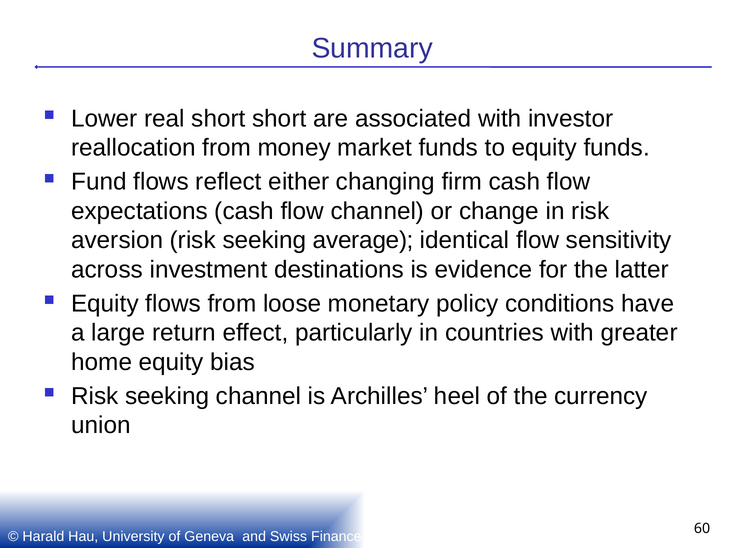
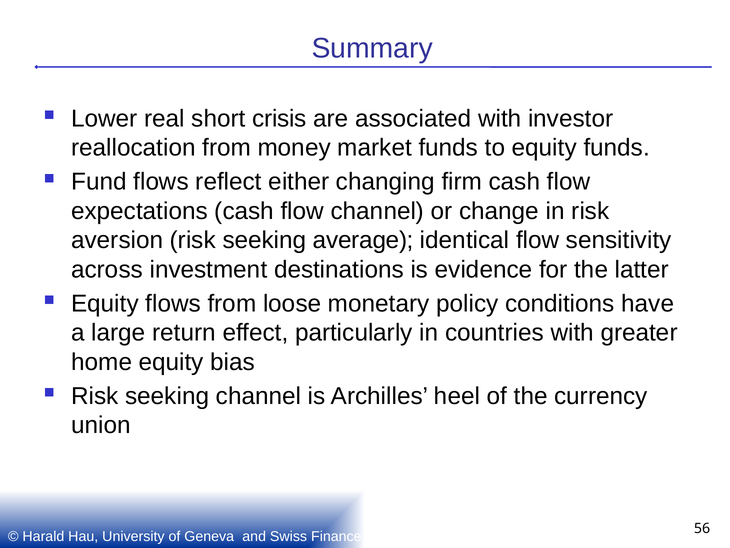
short short: short -> crisis (279, 118)
60: 60 -> 56 (702, 528)
